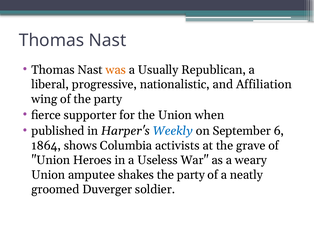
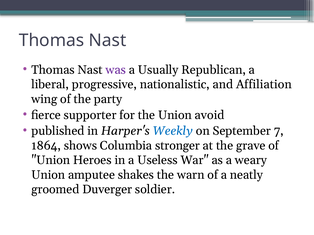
was colour: orange -> purple (116, 70)
when: when -> avoid (210, 115)
6: 6 -> 7 (279, 131)
activists: activists -> stronger (177, 146)
shakes the party: party -> warn (191, 175)
